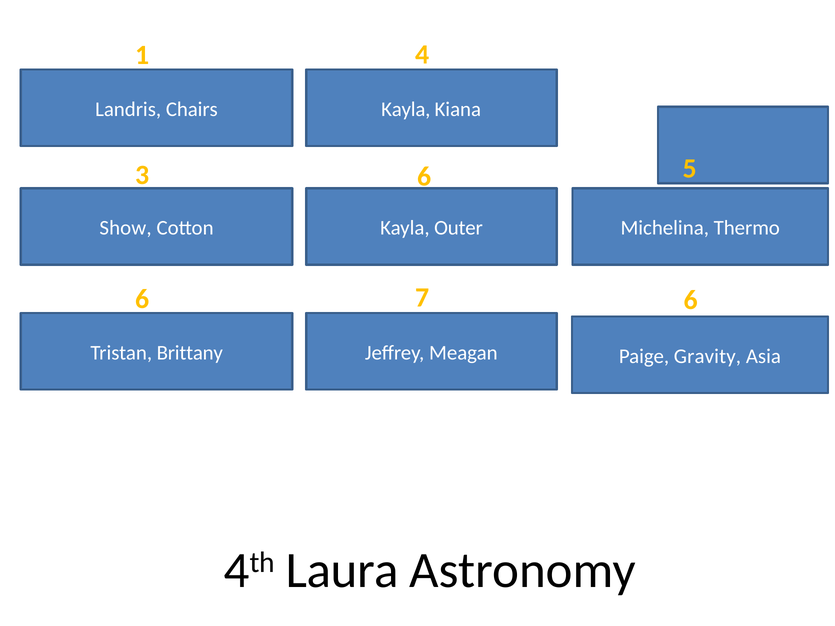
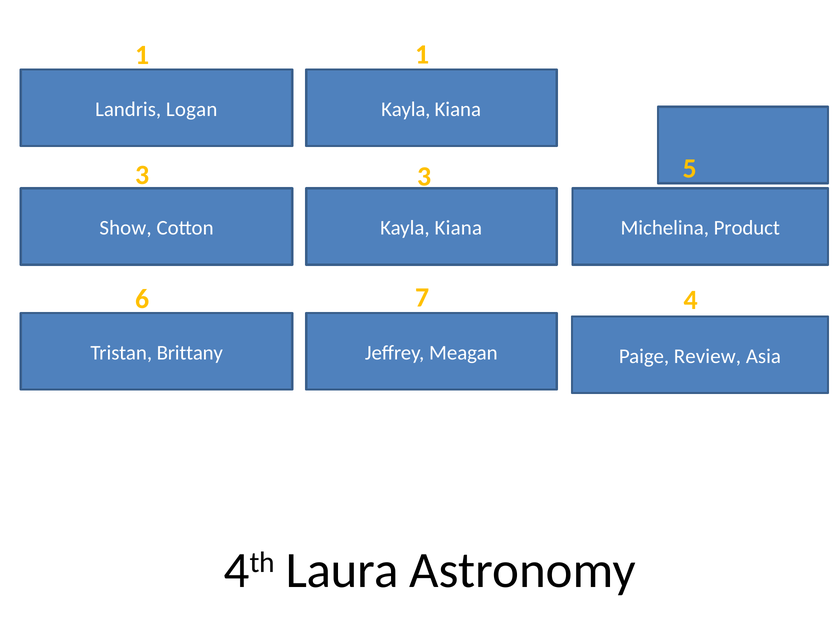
1 4: 4 -> 1 (422, 55)
Chairs: Chairs -> Logan (192, 109)
3 6: 6 -> 3 (424, 177)
Outer: Outer -> Kiana (458, 228)
Thermo: Thermo -> Product (747, 228)
7 6: 6 -> 4 (691, 300)
Gravity: Gravity -> Review (707, 356)
